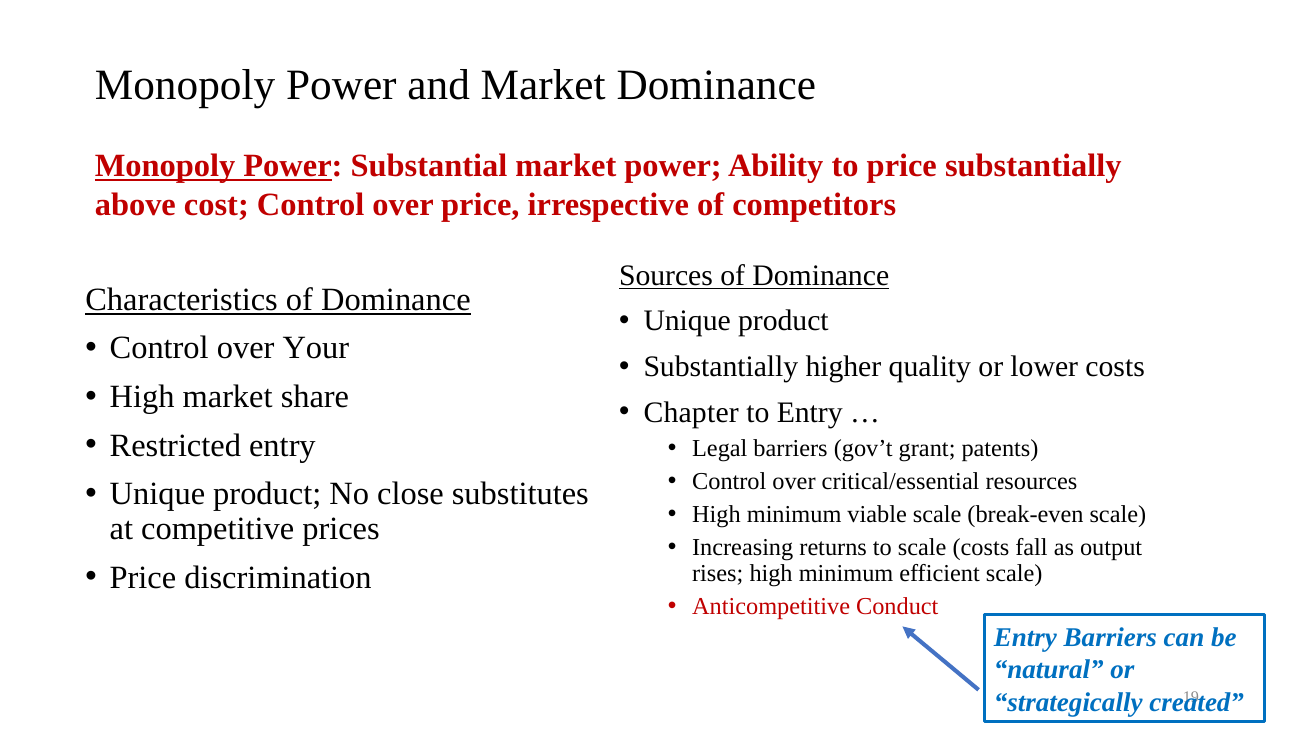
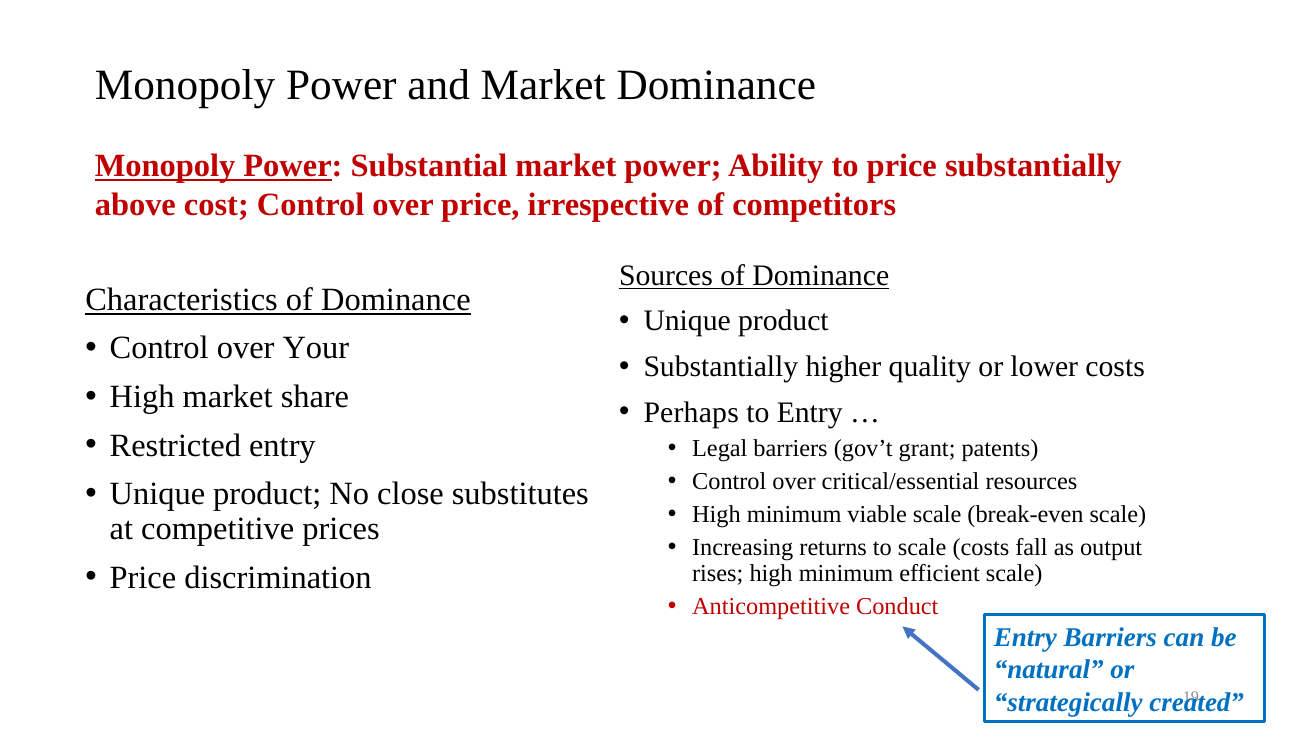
Chapter: Chapter -> Perhaps (691, 412)
